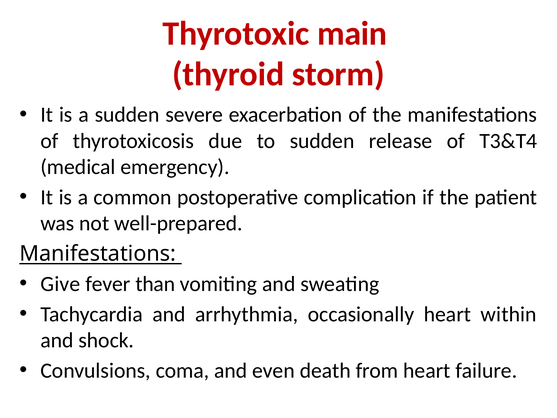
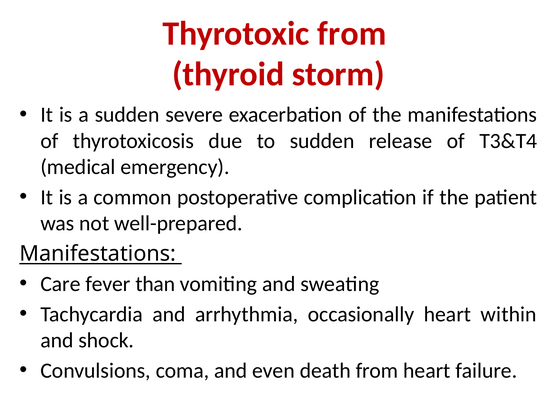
Thyrotoxic main: main -> from (352, 34)
Give: Give -> Care (60, 284)
